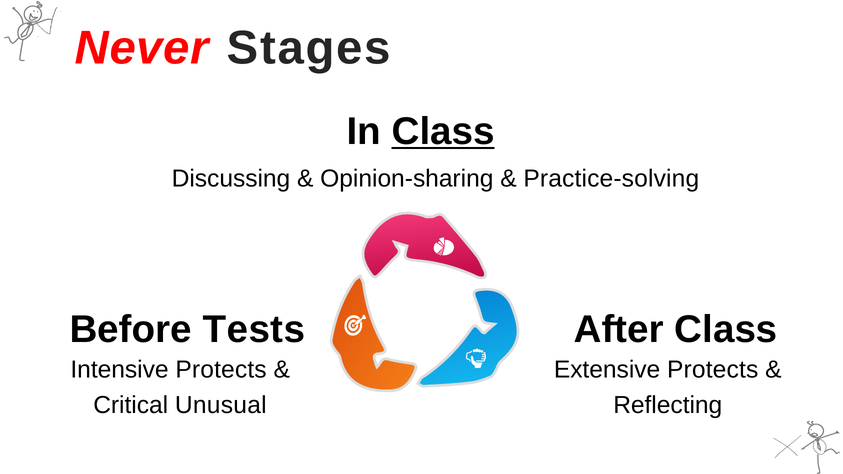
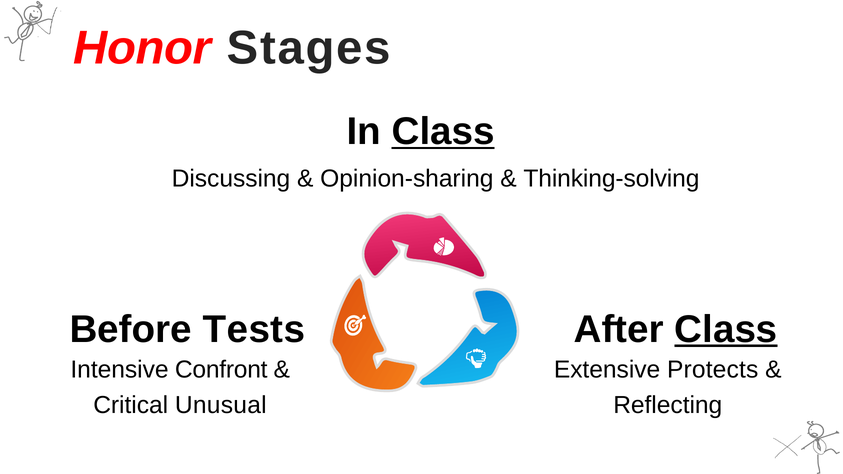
Never: Never -> Honor (142, 48)
Practice-solving: Practice-solving -> Thinking-solving (611, 178)
Class underline: none -> present (726, 329)
Intensive Protects: Protects -> Confront (221, 370)
